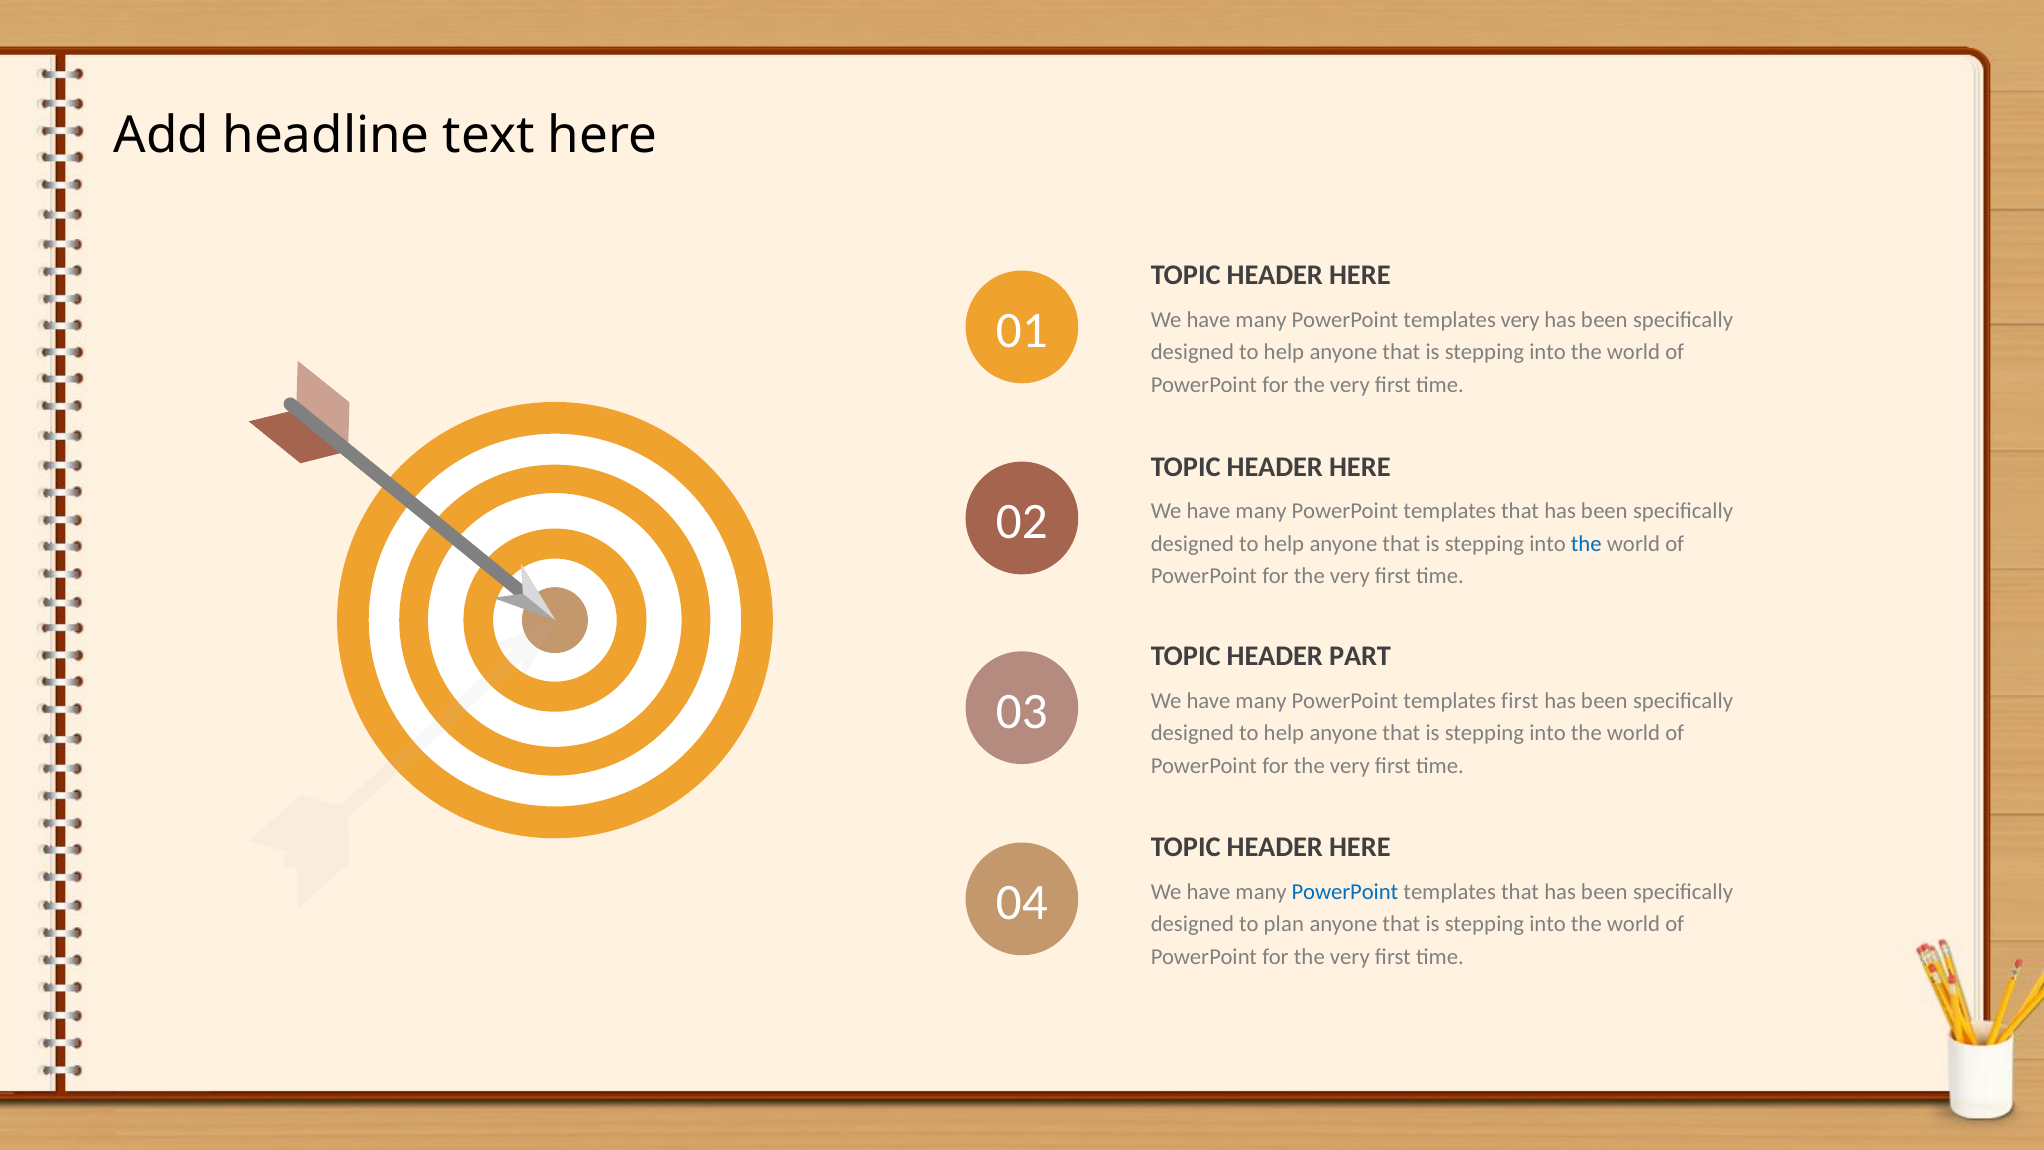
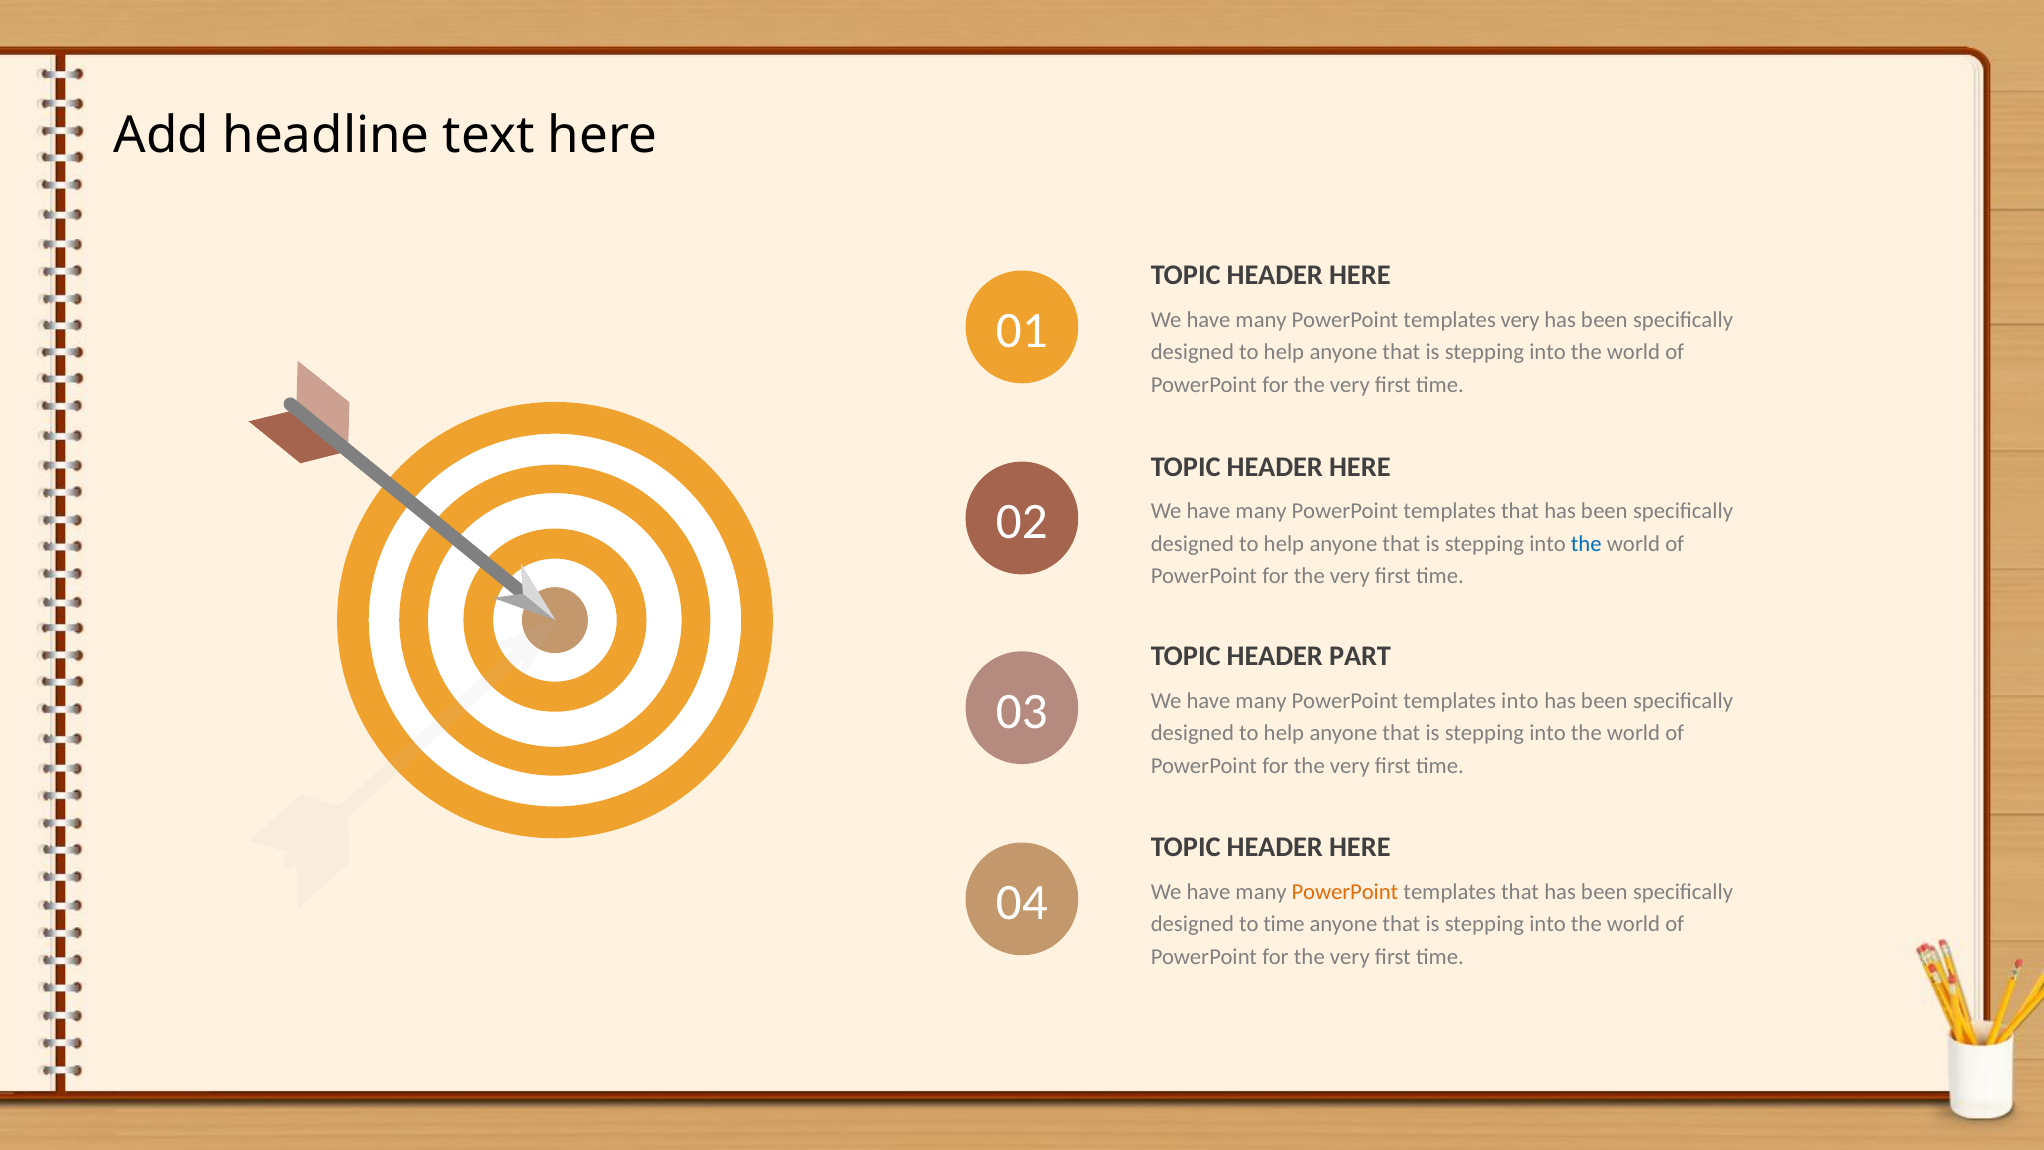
templates first: first -> into (1520, 701)
PowerPoint colour: blue -> orange (1345, 892)
to plan: plan -> time (1284, 924)
